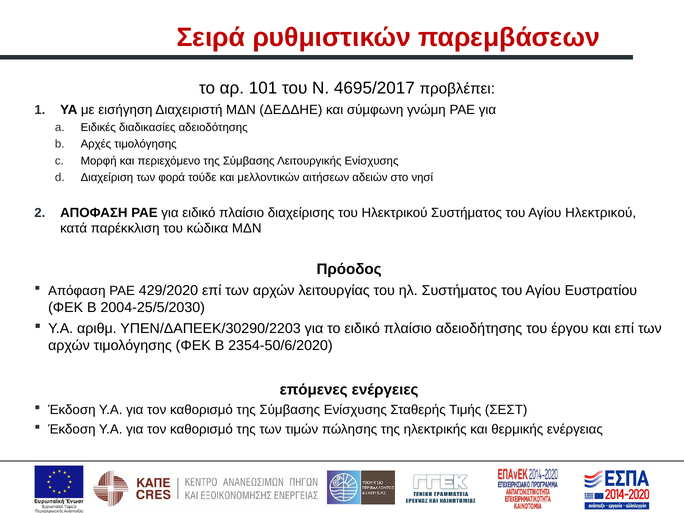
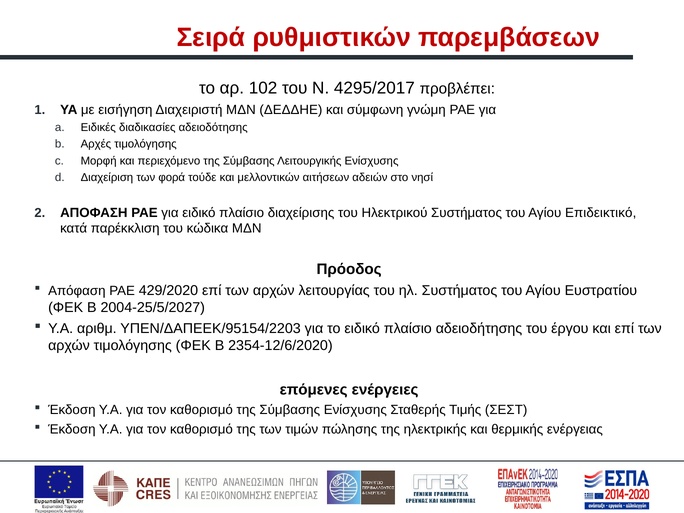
101: 101 -> 102 (263, 88)
4695/2017: 4695/2017 -> 4295/2017 (374, 88)
Αγίου Ηλεκτρικού: Ηλεκτρικού -> Επιδεικτικό (601, 213)
2004-25/5/2030: 2004-25/5/2030 -> 2004-25/5/2027 (153, 308)
ΥΠΕΝ/ΔΑΠΕΕΚ/30290/2203: ΥΠΕΝ/ΔΑΠΕΕΚ/30290/2203 -> ΥΠΕΝ/ΔΑΠΕΕΚ/95154/2203 (211, 329)
2354-50/6/2020: 2354-50/6/2020 -> 2354-12/6/2020 (280, 346)
